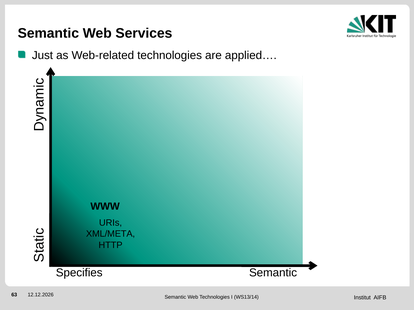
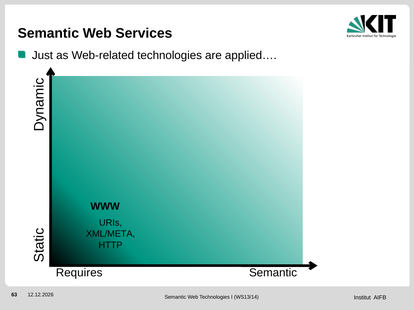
Specifies: Specifies -> Requires (79, 273)
